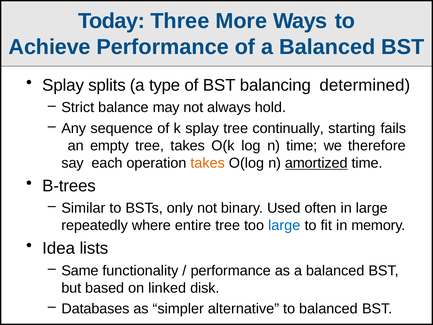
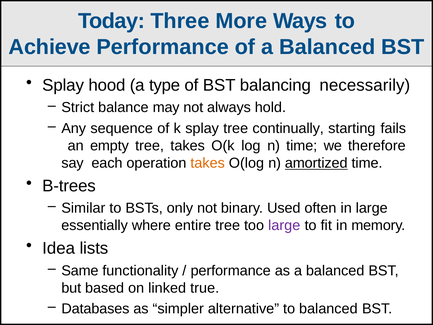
splits: splits -> hood (107, 85)
determined: determined -> necessarily (365, 85)
repeatedly: repeatedly -> essentially (95, 225)
large colour: blue -> purple (284, 225)
disk: disk -> true (205, 288)
